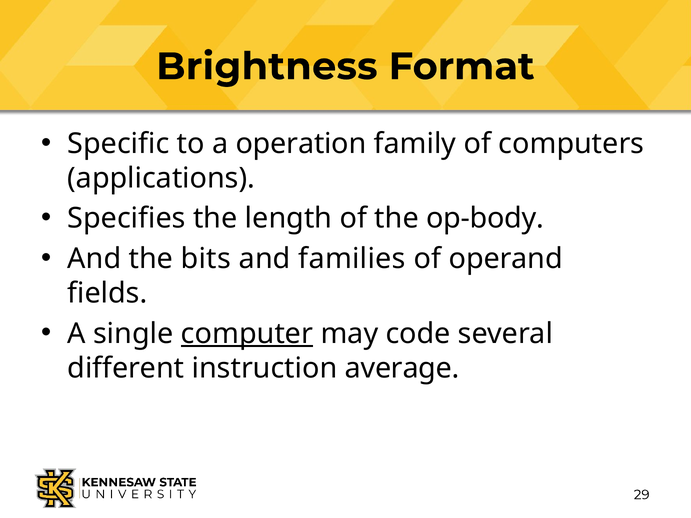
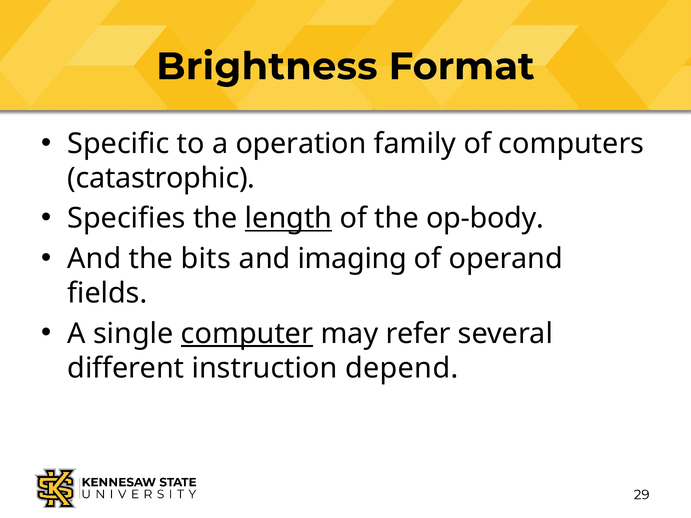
applications: applications -> catastrophic (161, 178)
length underline: none -> present (289, 219)
families: families -> imaging (352, 259)
code: code -> refer (418, 334)
average: average -> depend (402, 368)
